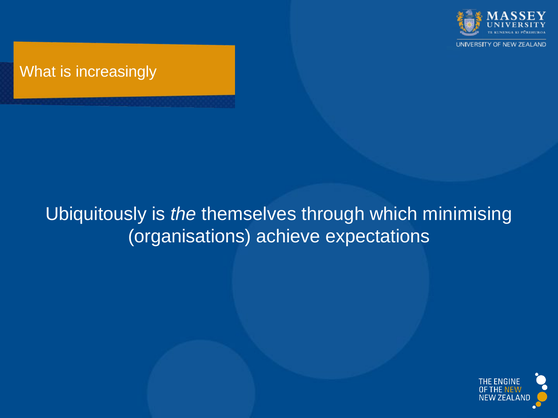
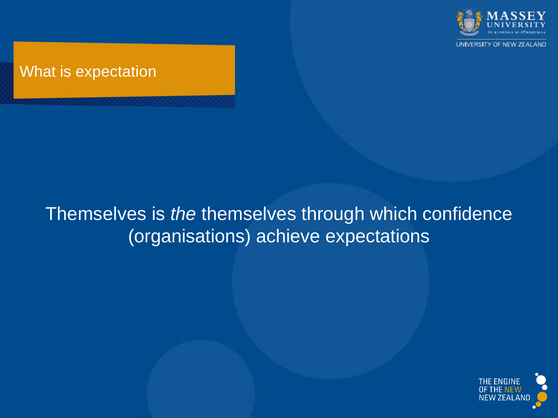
increasingly: increasingly -> expectation (116, 72)
Ubiquitously: Ubiquitously -> Themselves (96, 214)
minimising: minimising -> confidence (468, 214)
